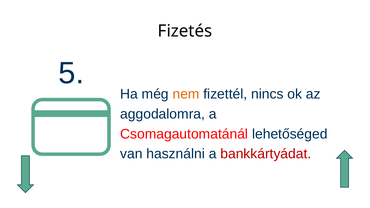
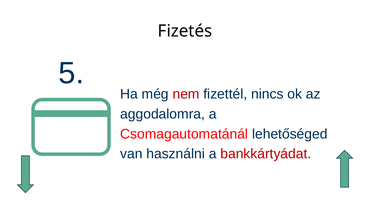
nem colour: orange -> red (186, 94)
